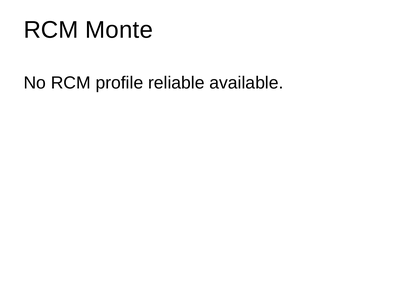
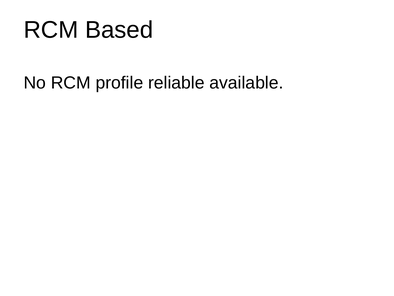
Monte: Monte -> Based (119, 30)
